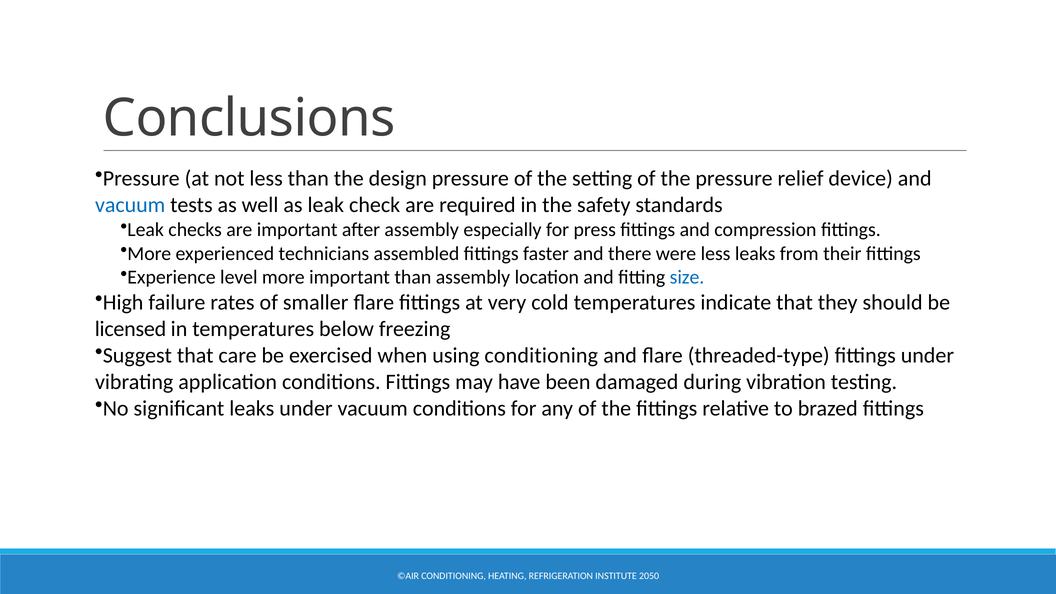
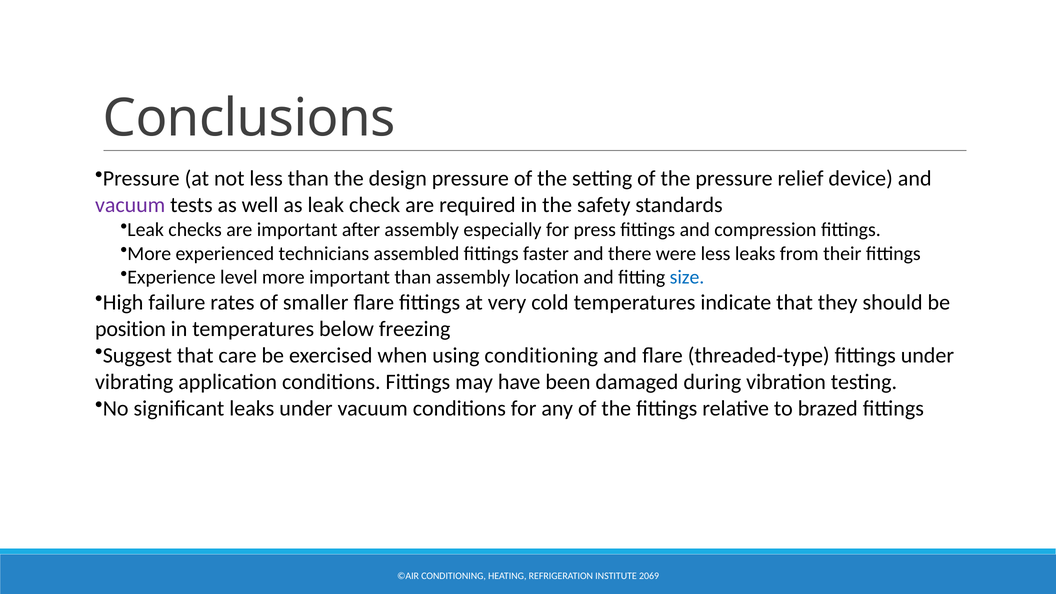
vacuum colour: blue -> purple (130, 205)
licensed: licensed -> position (130, 329)
2050: 2050 -> 2069 (649, 576)
